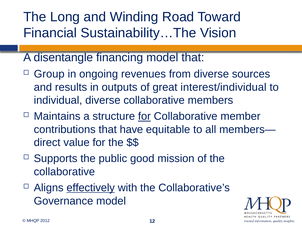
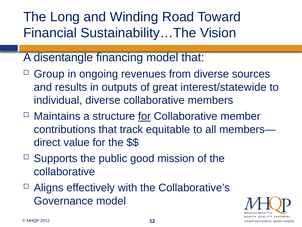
interest/individual: interest/individual -> interest/statewide (224, 87)
have: have -> track (131, 129)
effectively underline: present -> none (91, 187)
